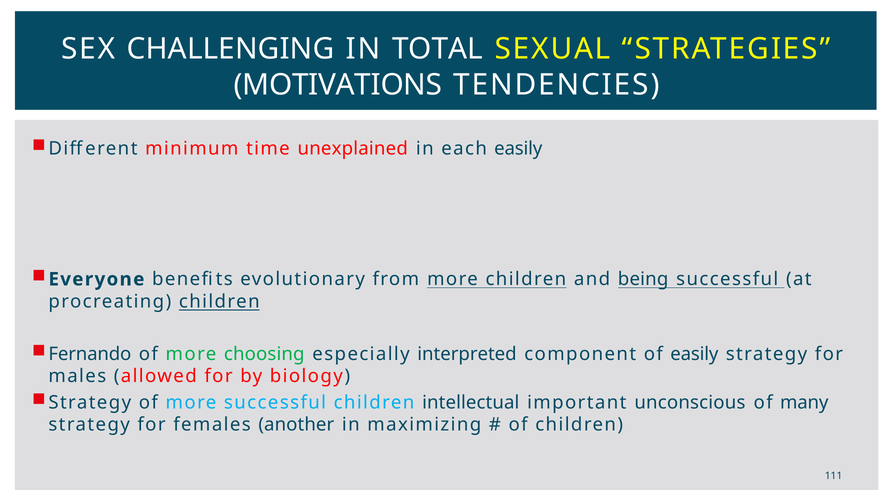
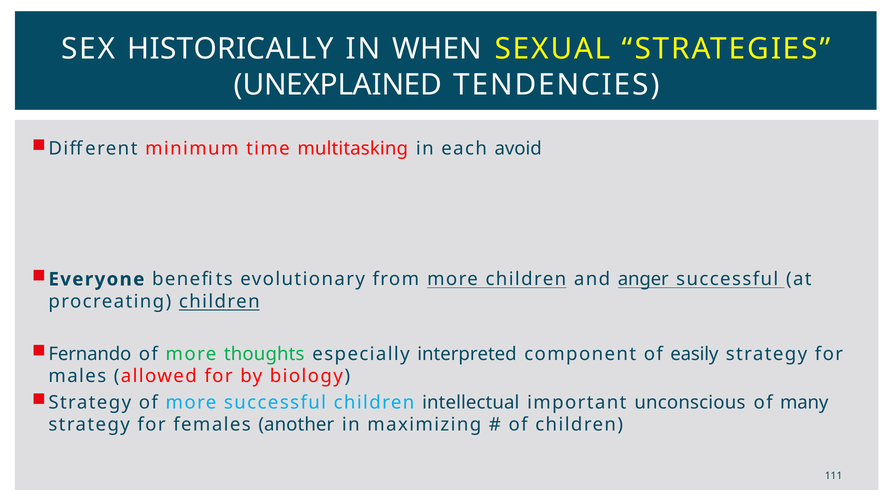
CHALLENGING: CHALLENGING -> HISTORICALLY (230, 49)
TOTAL: TOTAL -> WHEN (437, 49)
MOTIVATIONS: MOTIVATIONS -> UNEXPLAINED (338, 85)
unexplained: unexplained -> multitasking (353, 149)
each easily: easily -> avoid (518, 149)
being: being -> anger (643, 279)
choosing: choosing -> thoughts (264, 354)
